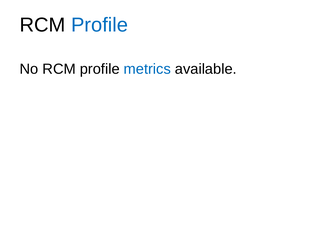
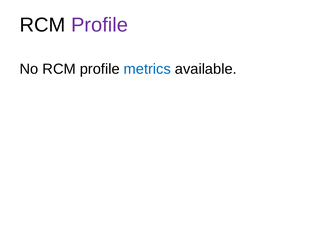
Profile colour: blue -> purple (99, 25)
